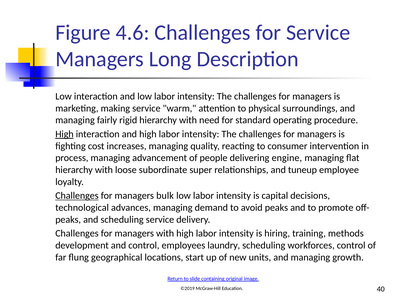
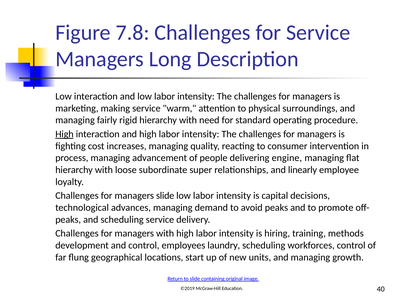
4.6: 4.6 -> 7.8 (133, 33)
tuneup: tuneup -> linearly (303, 170)
Challenges underline: present -> none (77, 195)
managers bulk: bulk -> slide (165, 195)
